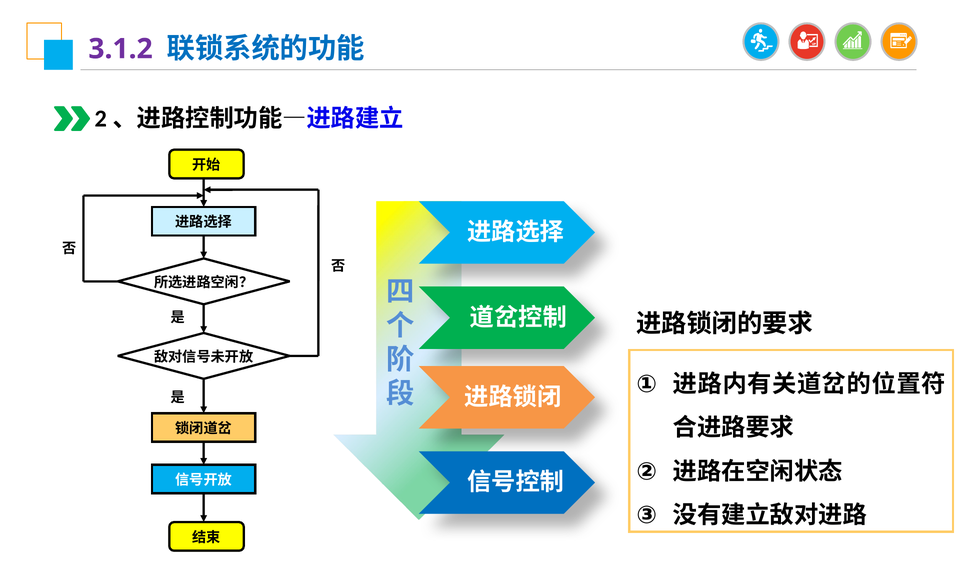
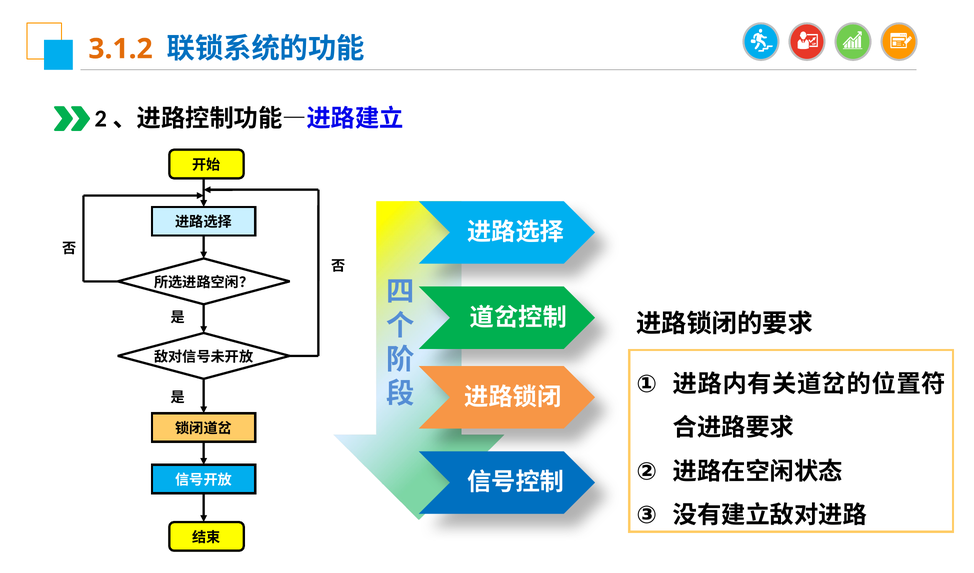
3.1.2 colour: purple -> orange (121, 49)
